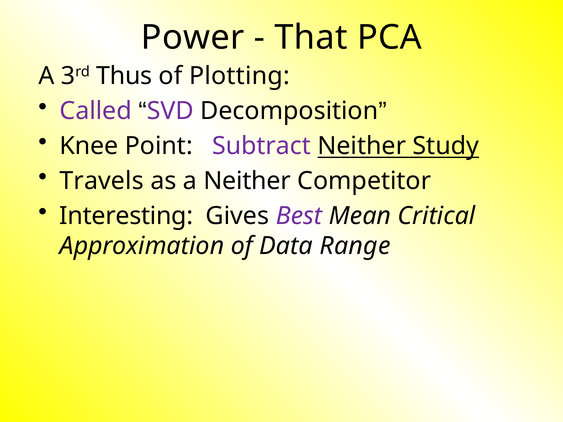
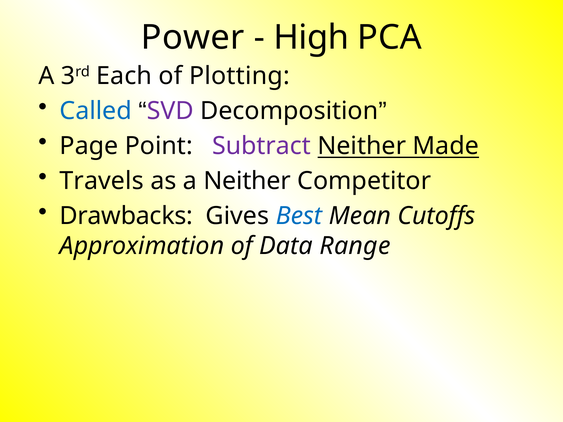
That: That -> High (311, 38)
Thus: Thus -> Each (124, 76)
Called colour: purple -> blue (96, 111)
Knee: Knee -> Page (89, 146)
Study: Study -> Made (446, 146)
Interesting: Interesting -> Drawbacks (126, 216)
Best colour: purple -> blue (299, 216)
Critical: Critical -> Cutoffs (437, 216)
